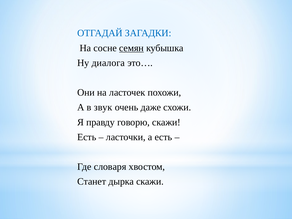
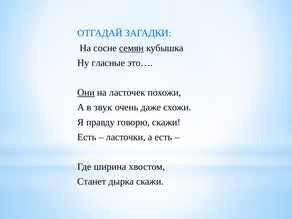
диалога: диалога -> гласные (108, 63)
Они underline: none -> present (86, 93)
словаря: словаря -> ширина (110, 167)
